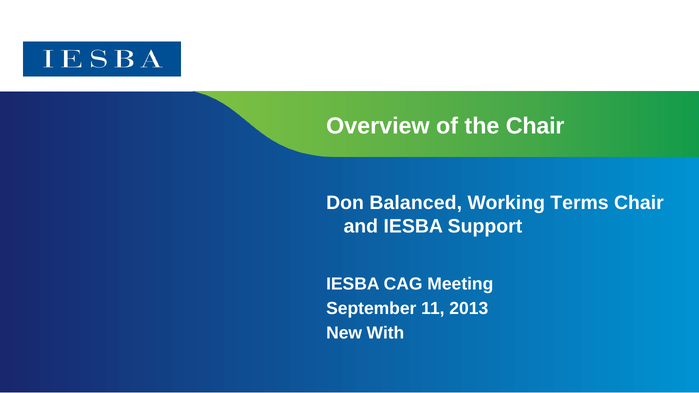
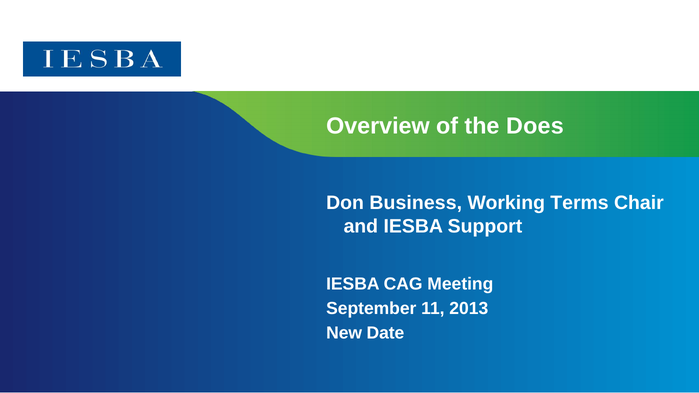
the Chair: Chair -> Does (535, 126)
Balanced: Balanced -> Business (416, 203)
With: With -> Date (385, 333)
